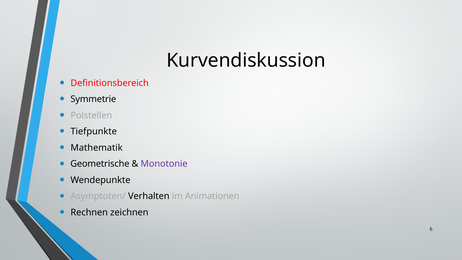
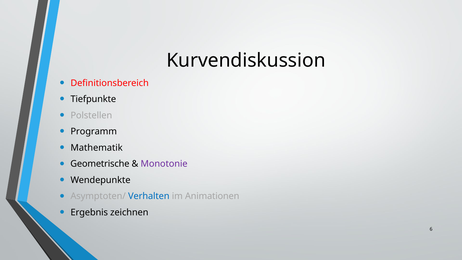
Symmetrie: Symmetrie -> Tiefpunkte (93, 99)
Tiefpunkte: Tiefpunkte -> Programm (94, 132)
Verhalten colour: black -> blue (149, 196)
Rechnen: Rechnen -> Ergebnis (89, 212)
